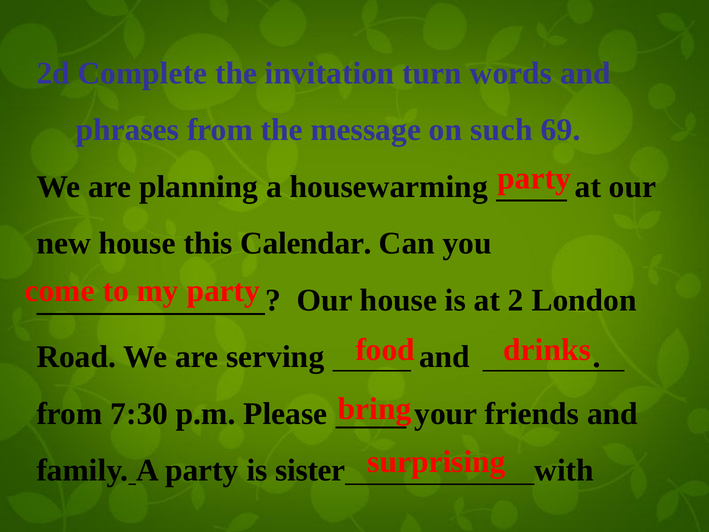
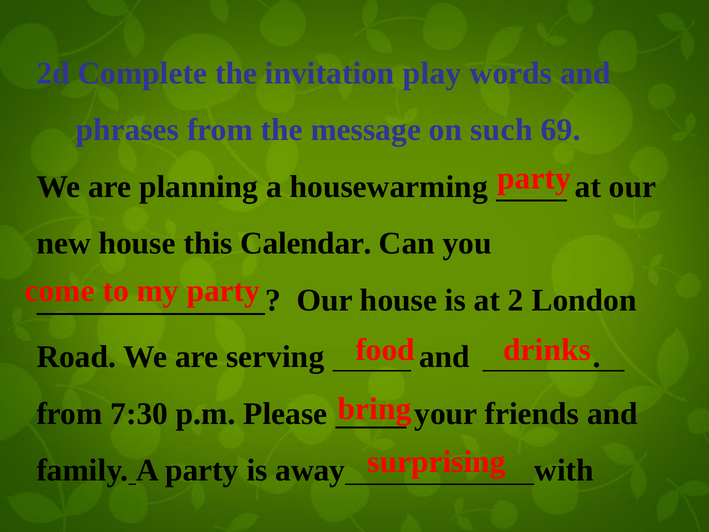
turn: turn -> play (432, 73)
sister: sister -> away (310, 470)
